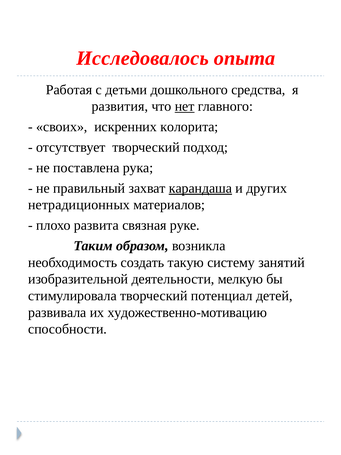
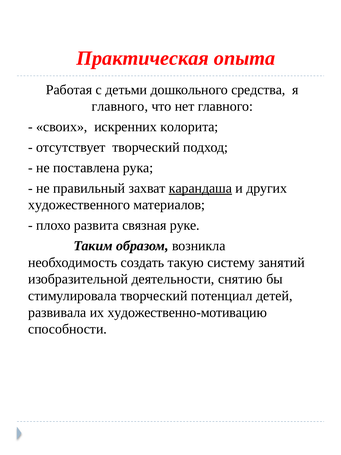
Исследовалось: Исследовалось -> Практическая (143, 58)
развития: развития -> главного (120, 106)
нет underline: present -> none (185, 106)
нетрадиционных: нетрадиционных -> художественного (79, 205)
мелкую: мелкую -> снятию (240, 279)
